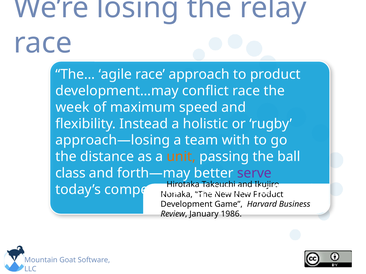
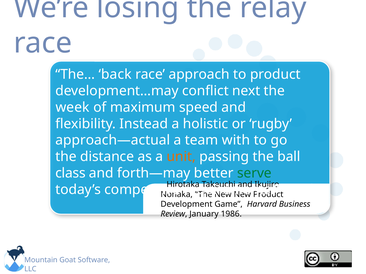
agile: agile -> back (115, 75)
conflict race: race -> next (246, 91)
approach—losing: approach—losing -> approach—actual (113, 140)
serve colour: purple -> green (254, 173)
